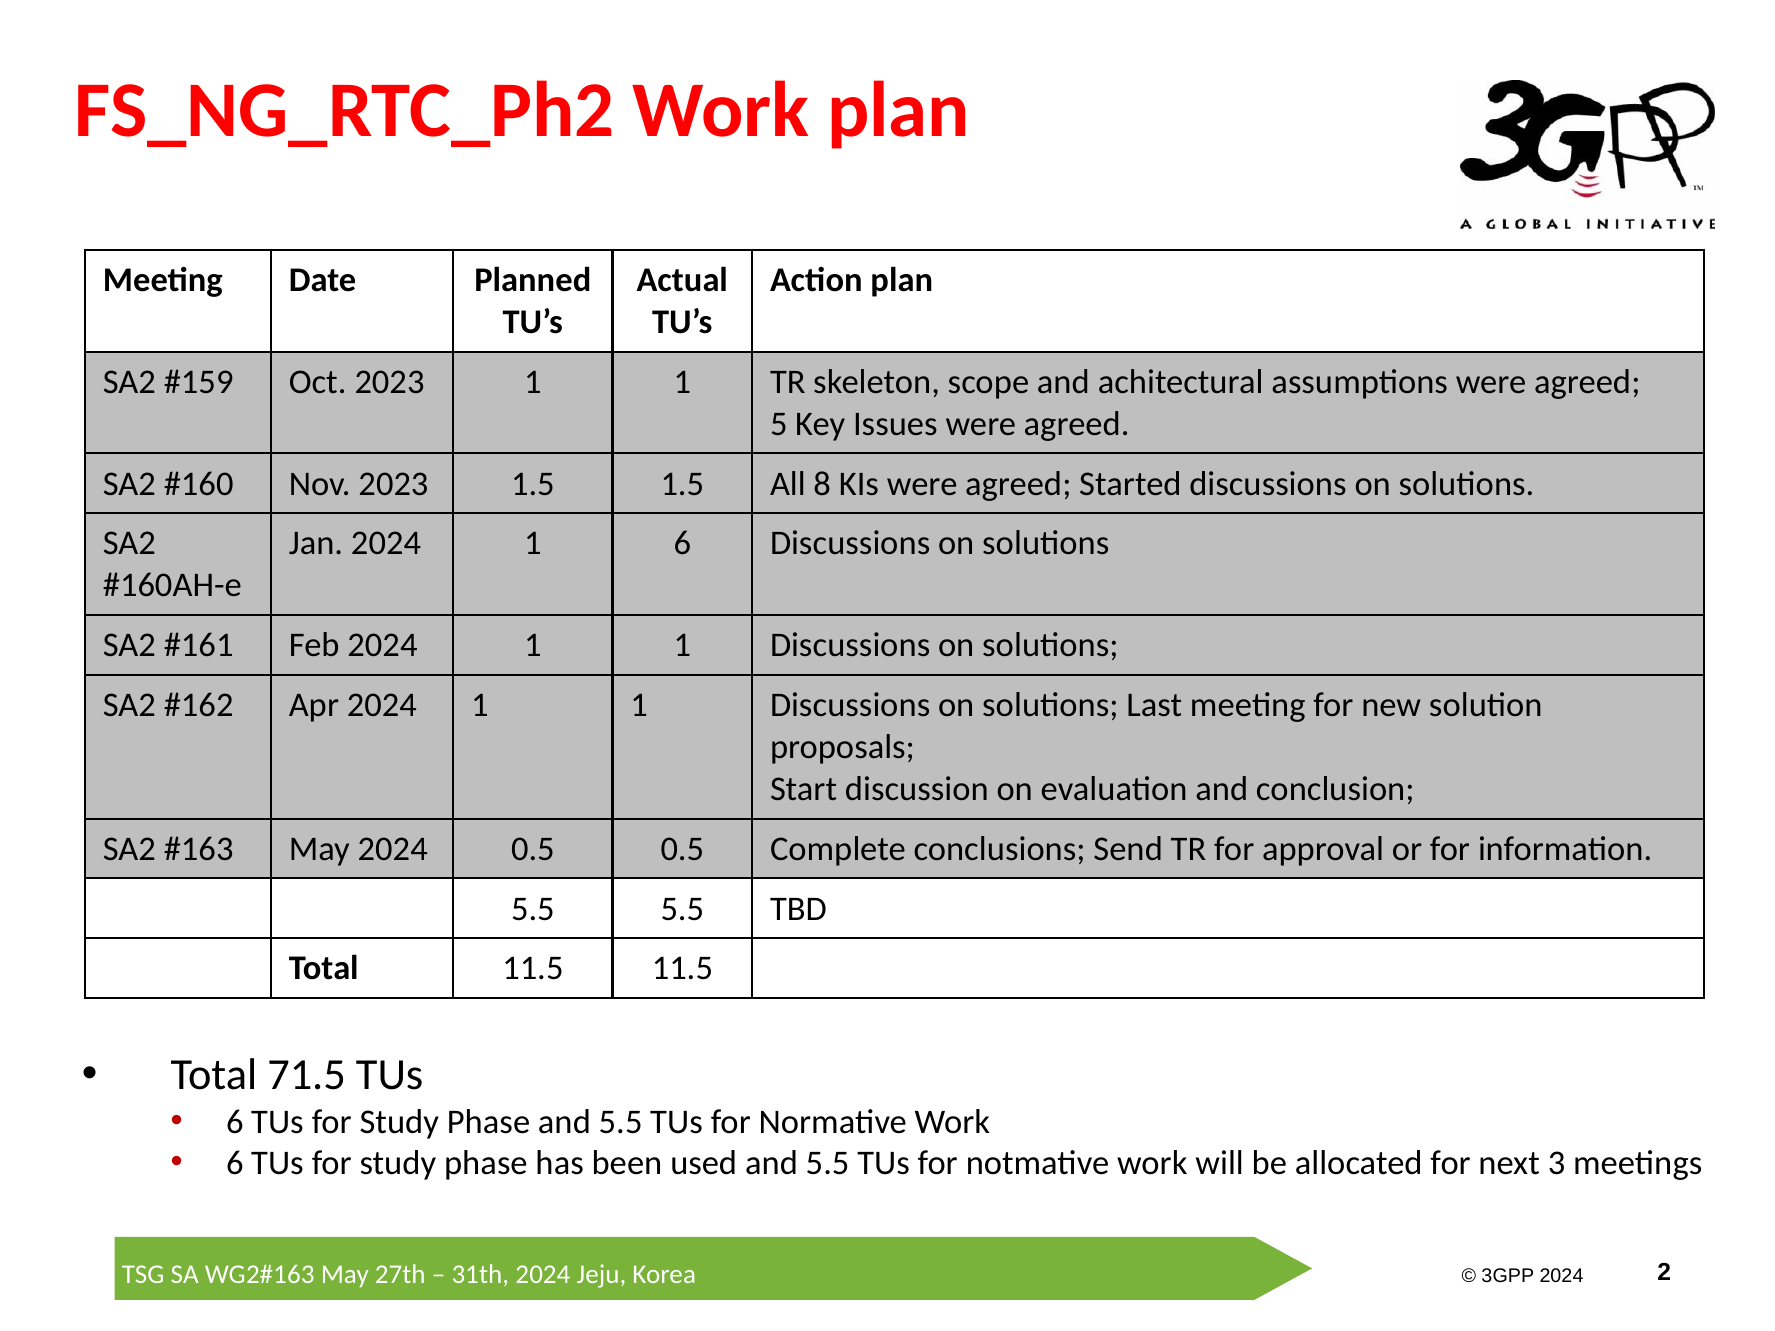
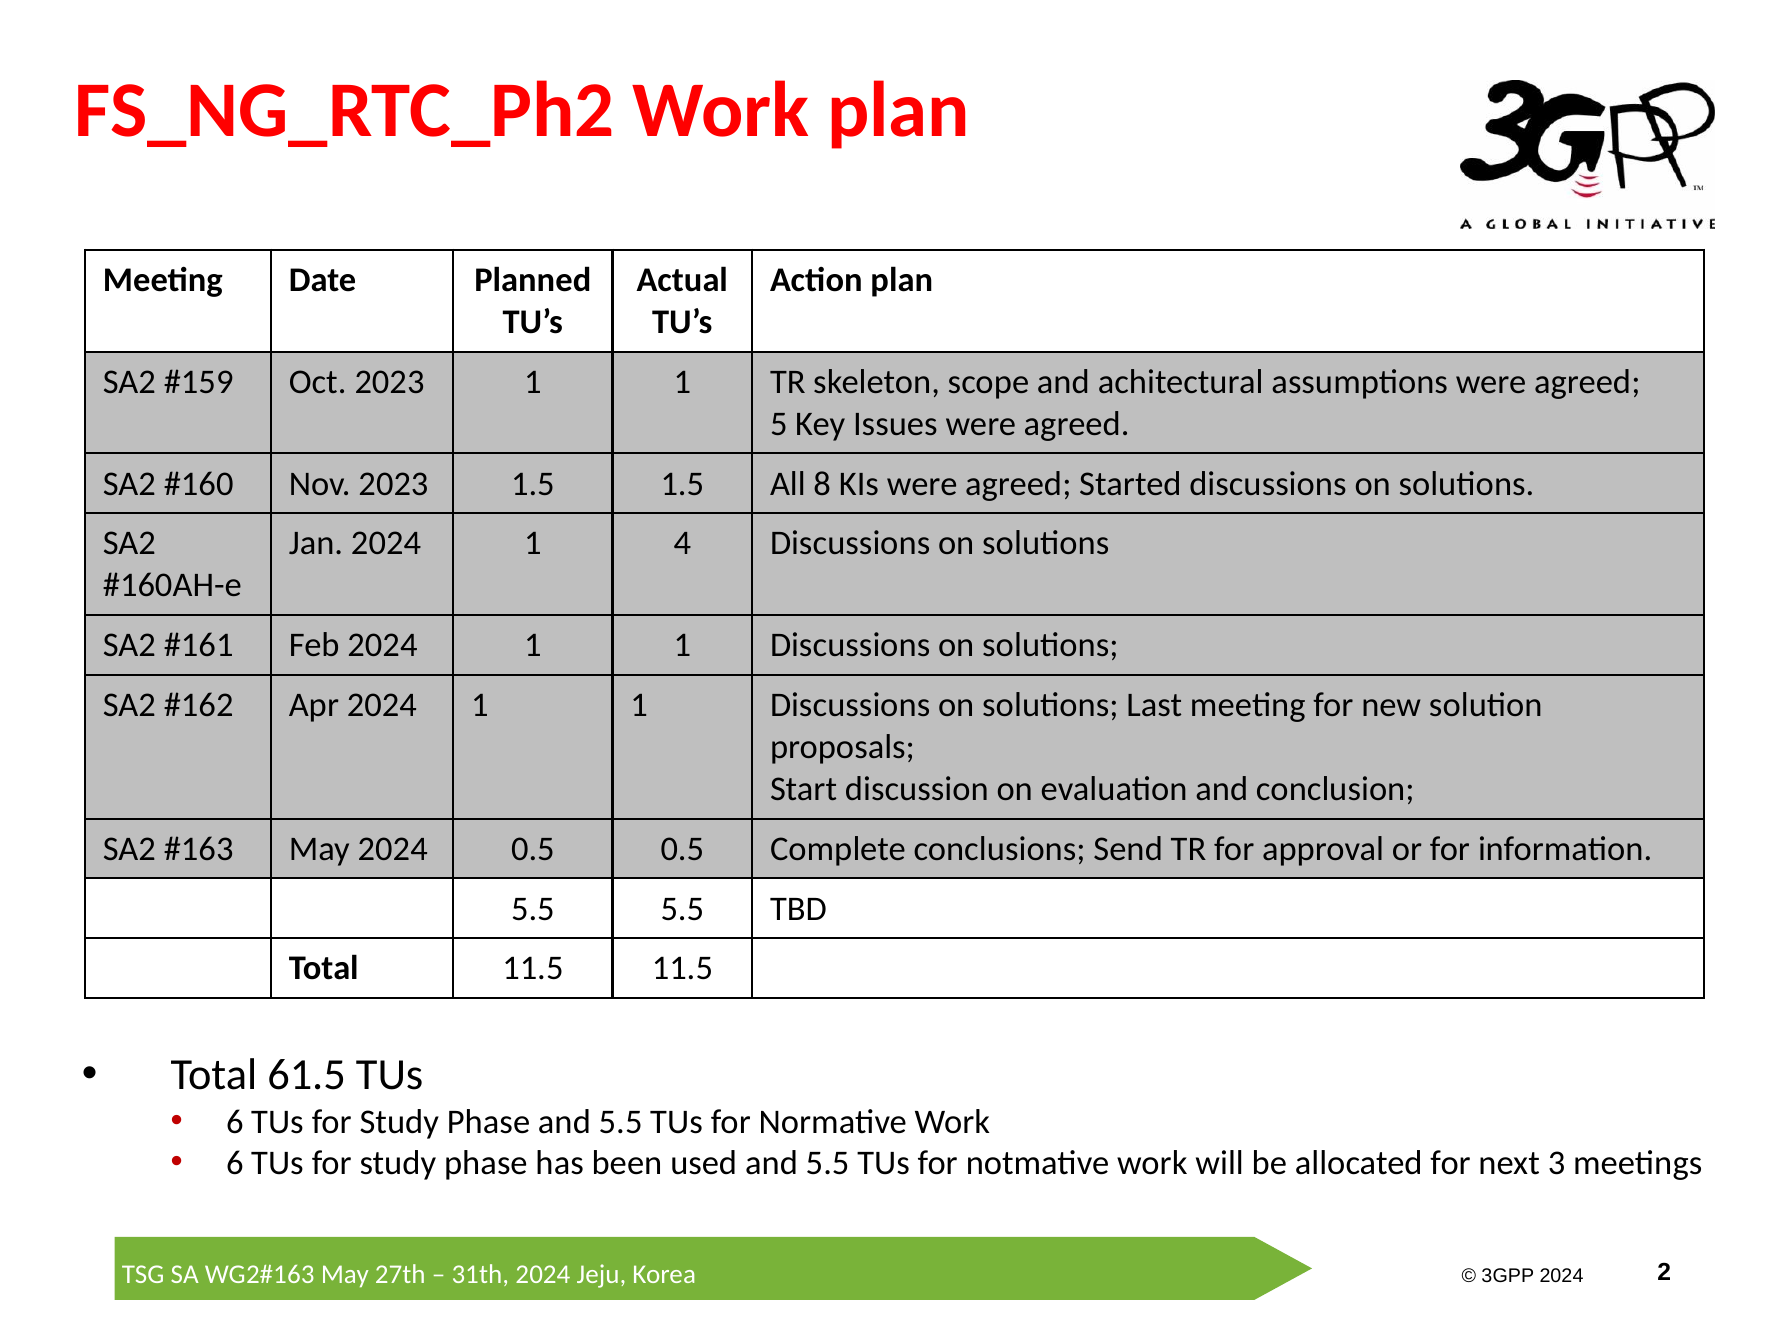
1 6: 6 -> 4 (682, 544)
71.5: 71.5 -> 61.5 (307, 1075)
